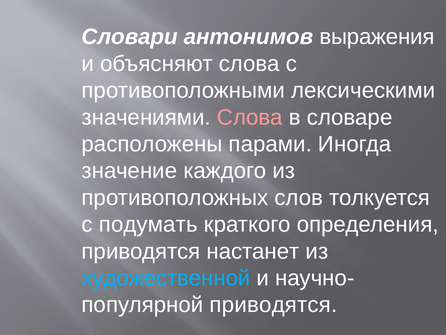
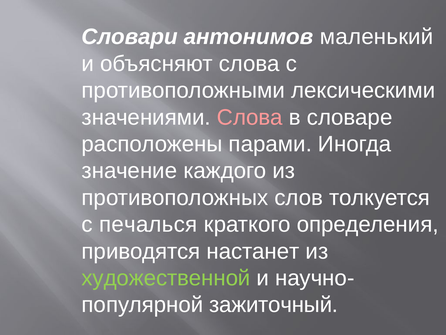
выражения: выражения -> маленький (377, 37)
подумать: подумать -> печалься (148, 224)
художественной colour: light blue -> light green (166, 278)
приводятся: приводятся -> зажиточный (274, 304)
